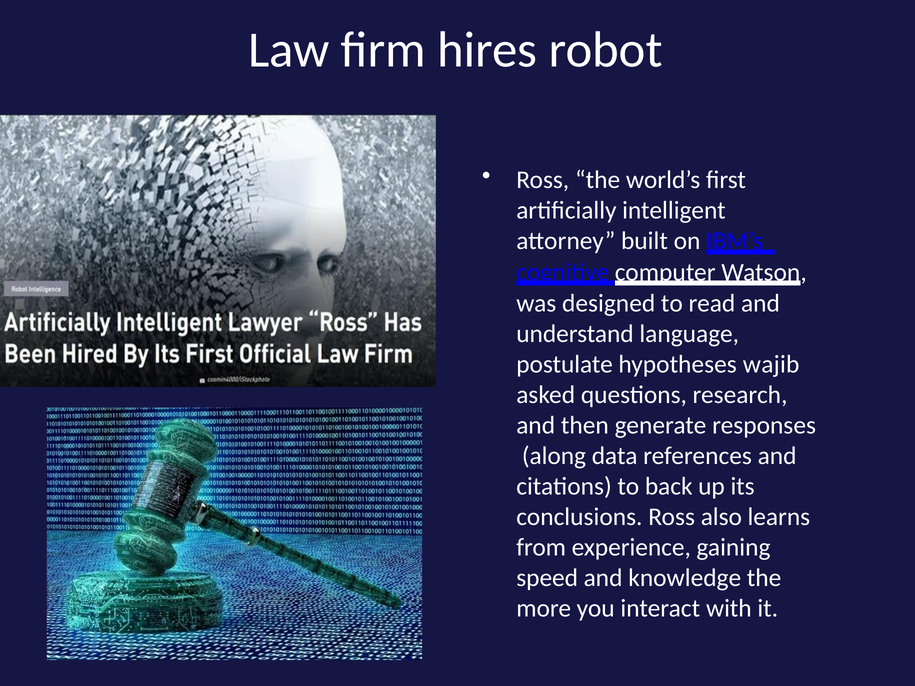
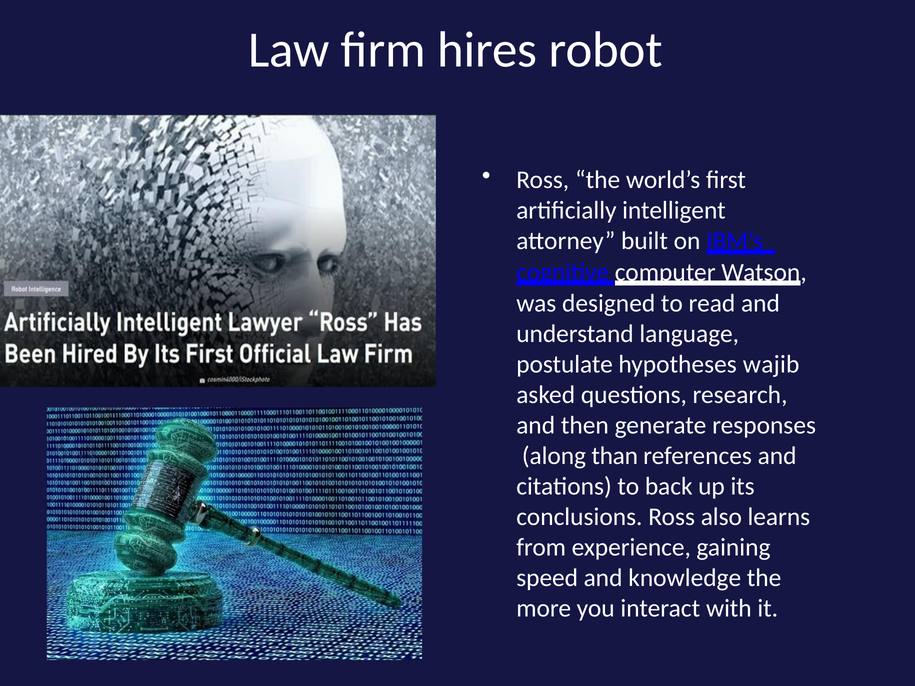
data: data -> than (615, 456)
